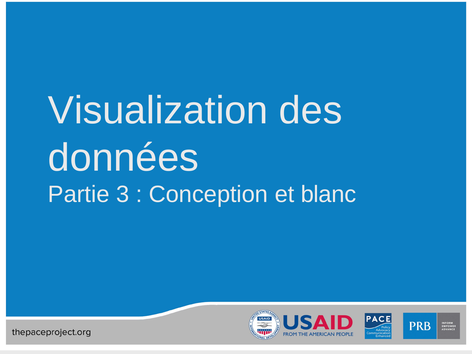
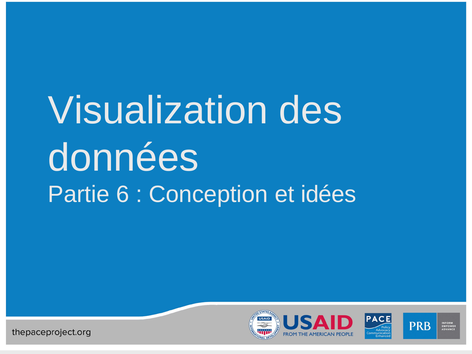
3: 3 -> 6 (123, 195)
blanc: blanc -> idées (328, 195)
